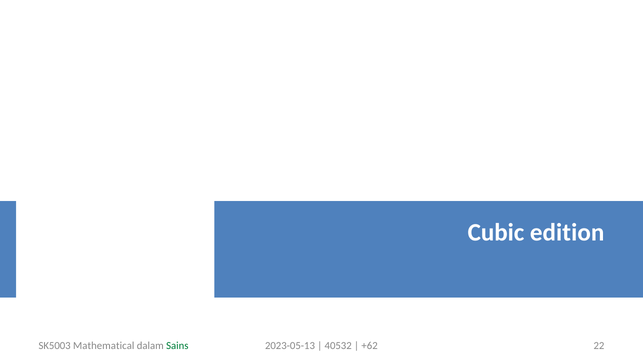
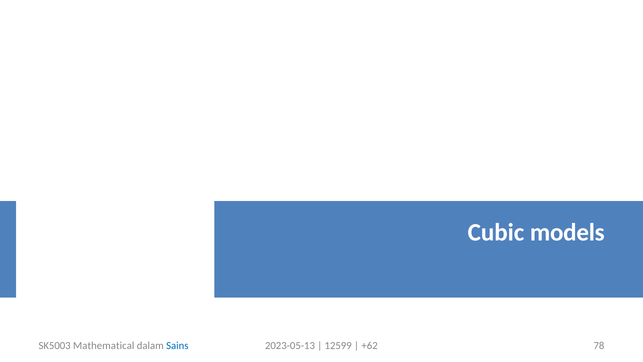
edition: edition -> models (567, 232)
Sains colour: green -> blue (177, 346)
40532: 40532 -> 12599 (338, 346)
22: 22 -> 78 (599, 345)
